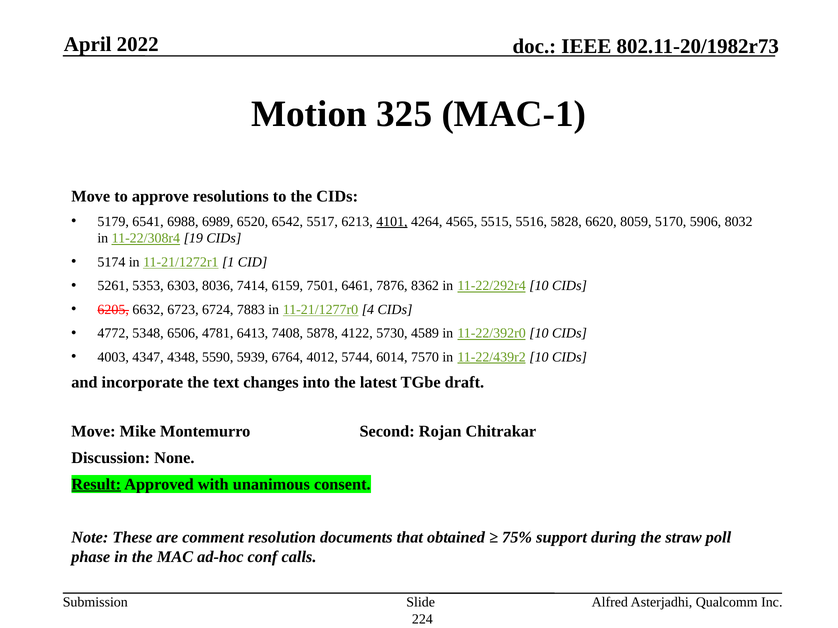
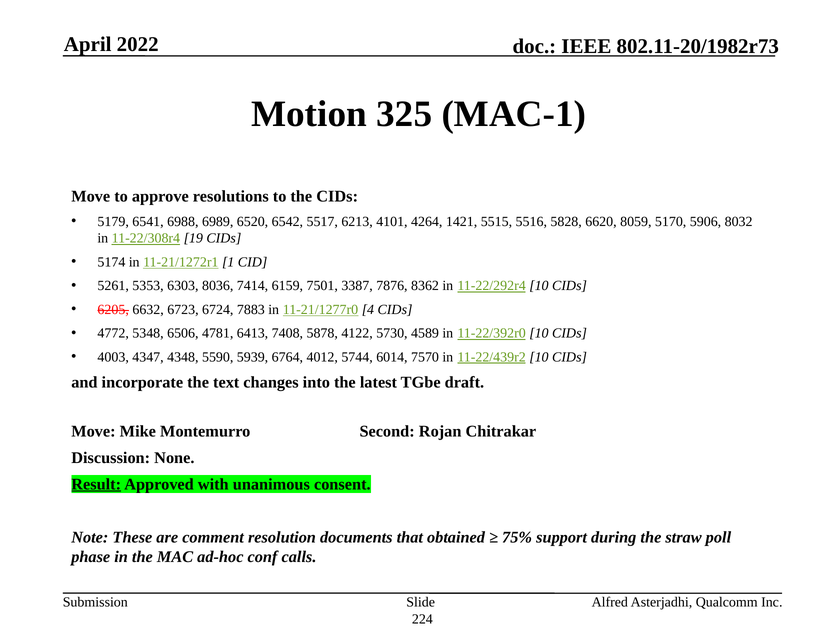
4101 underline: present -> none (392, 222)
4565: 4565 -> 1421 (462, 222)
6461: 6461 -> 3387 (357, 286)
